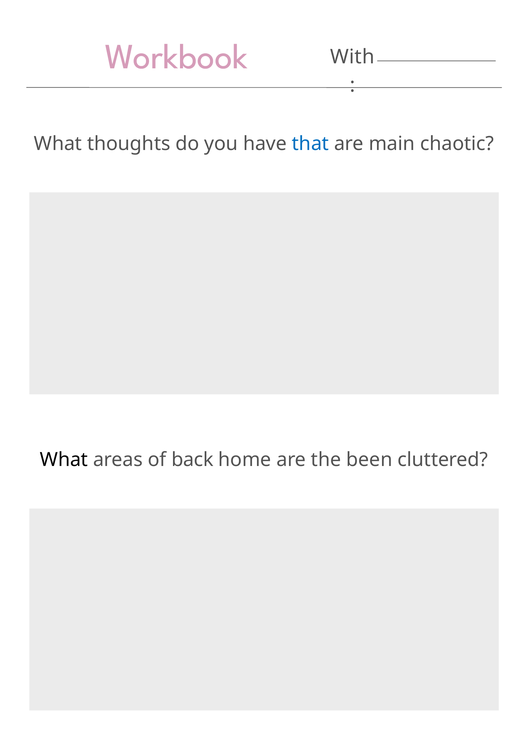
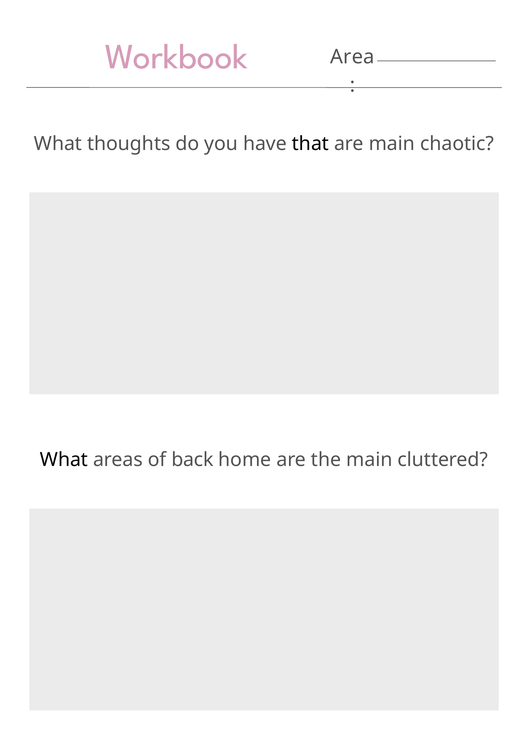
With: With -> Area (352, 57)
that colour: blue -> black (310, 144)
the been: been -> main (369, 460)
